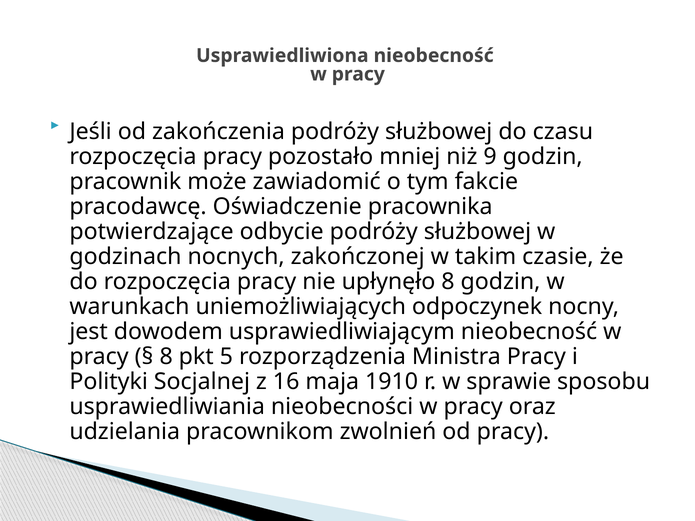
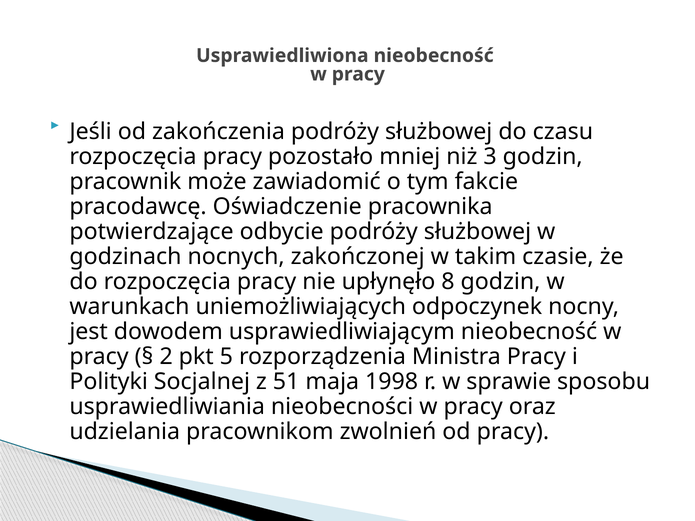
9: 9 -> 3 (490, 157)
8: 8 -> 2 (166, 357)
16: 16 -> 51 (286, 382)
1910: 1910 -> 1998 (392, 382)
